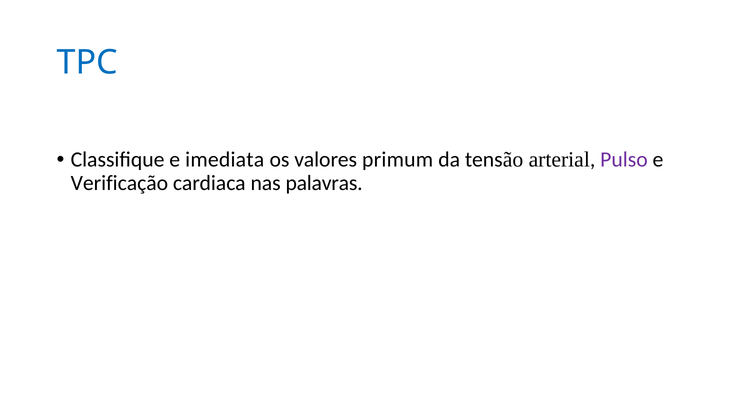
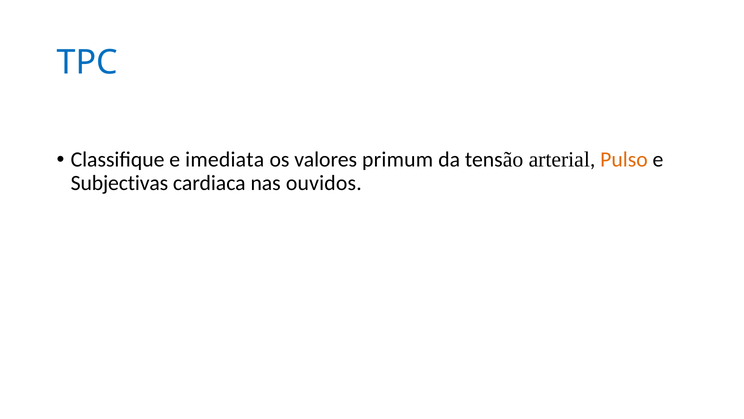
Pulso colour: purple -> orange (624, 160)
Verificação: Verificação -> Subjectivas (119, 183)
palavras: palavras -> ouvidos (324, 183)
